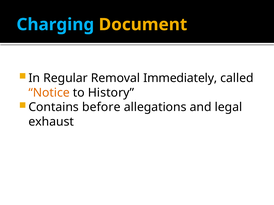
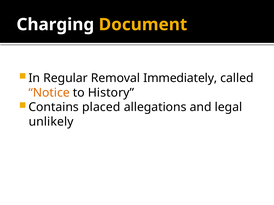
Charging colour: light blue -> white (55, 25)
before: before -> placed (101, 107)
exhaust: exhaust -> unlikely (51, 122)
